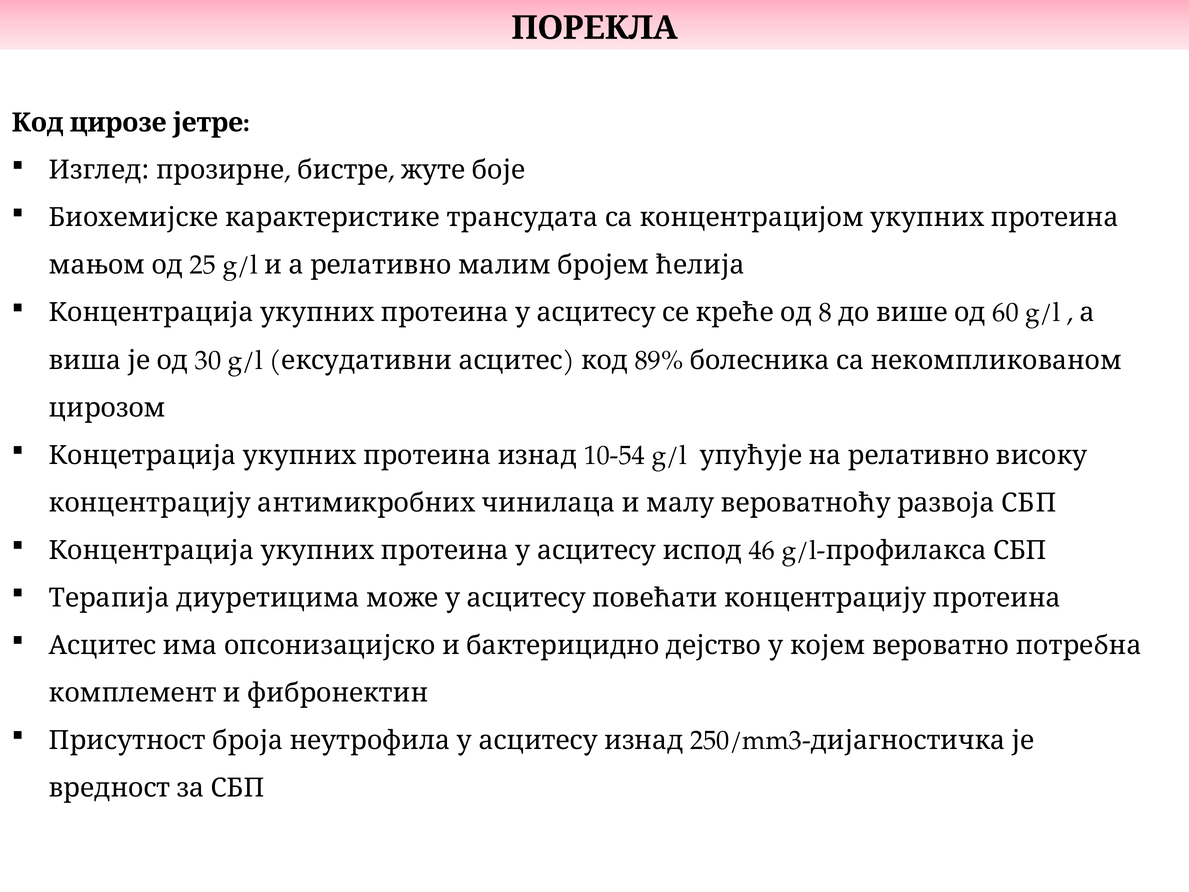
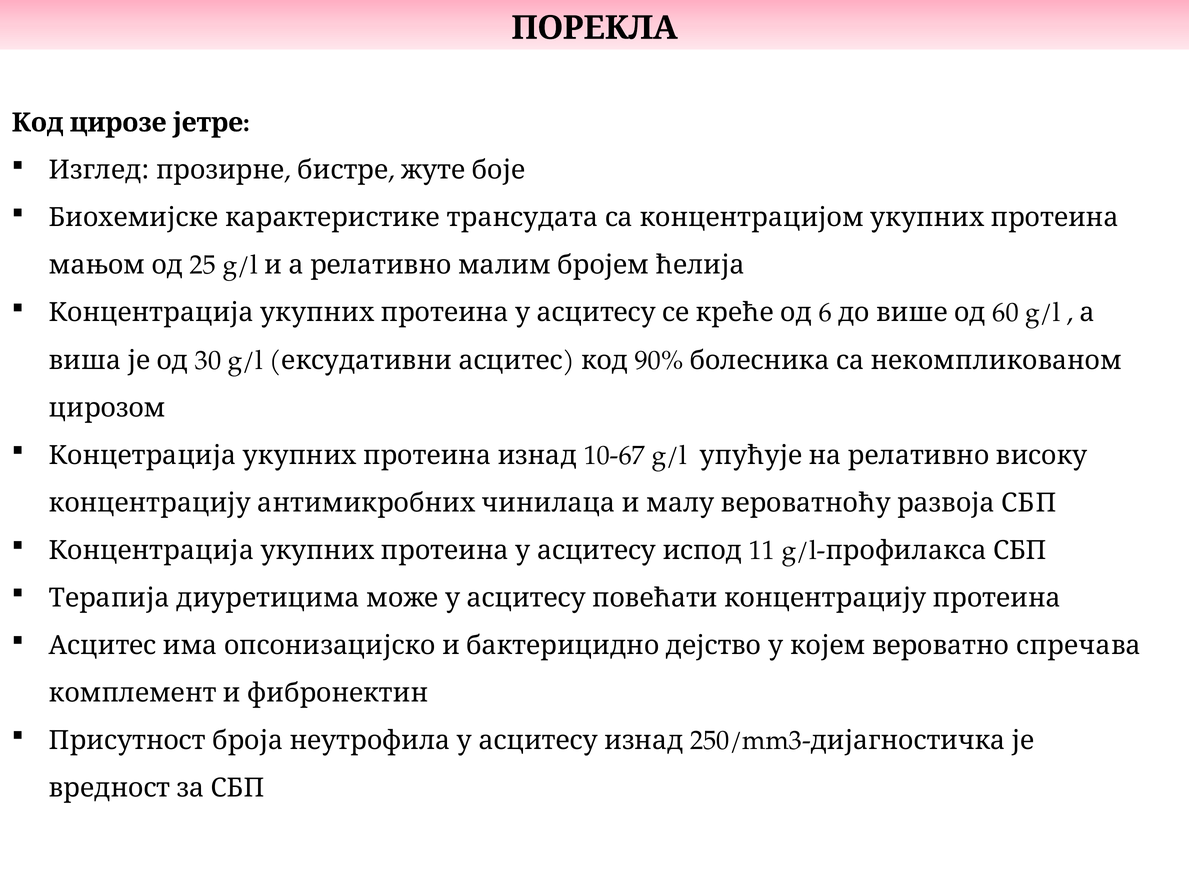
8: 8 -> 6 (825, 313)
89%: 89% -> 90% (659, 360)
10-54: 10-54 -> 10-67 (614, 455)
46: 46 -> 11 (762, 550)
потребна: потребна -> спречава (1079, 645)
